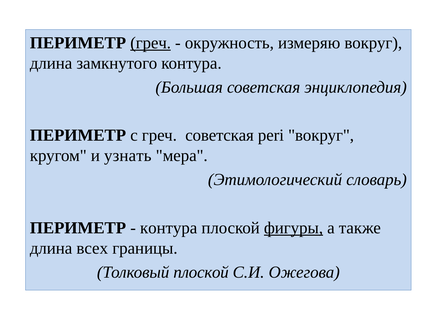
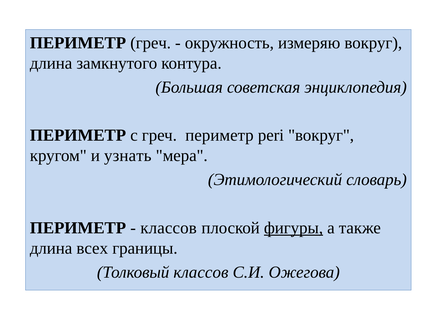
греч underline: present -> none (151, 43)
греч советская: советская -> периметр (219, 135)
контура: контура -> классов (169, 228)
Толковый плоской: плоской -> классов (201, 272)
